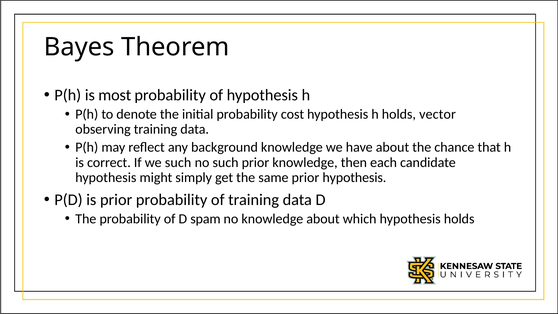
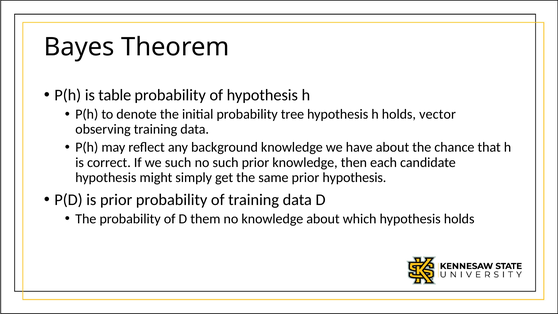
most: most -> table (115, 95)
cost: cost -> tree (292, 114)
spam: spam -> them (205, 219)
